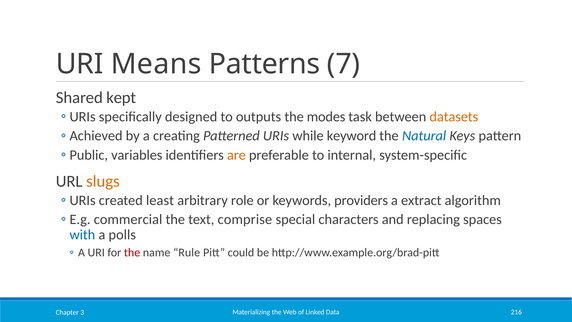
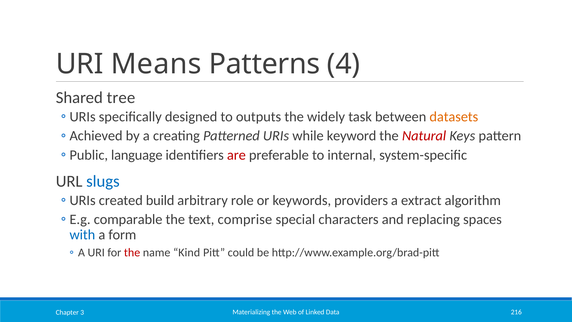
7: 7 -> 4 (344, 64)
kept: kept -> tree (121, 98)
modes: modes -> widely (326, 117)
Natural colour: blue -> red (424, 136)
variables: variables -> language (137, 155)
are colour: orange -> red (236, 155)
slugs colour: orange -> blue (103, 181)
least: least -> build (160, 200)
commercial: commercial -> comparable (128, 219)
polls: polls -> form (122, 235)
Rule: Rule -> Kind (187, 252)
